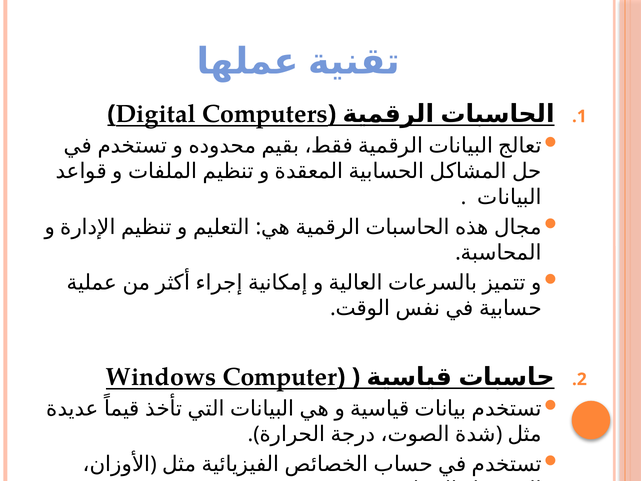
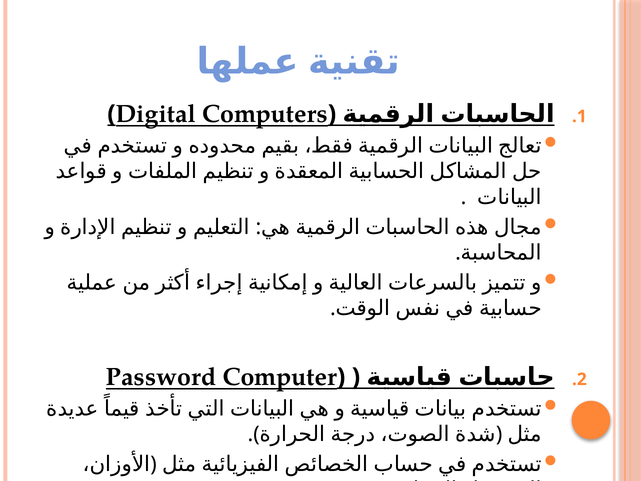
Windows: Windows -> Password (161, 377)
